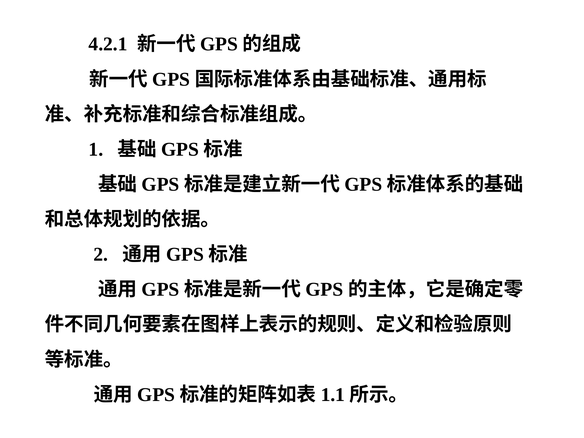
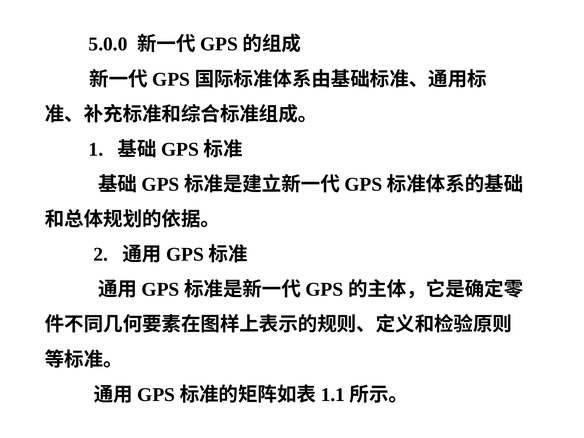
4.2.1: 4.2.1 -> 5.0.0 (108, 44)
